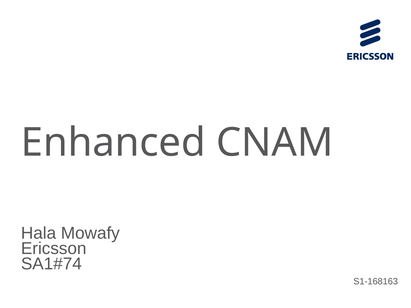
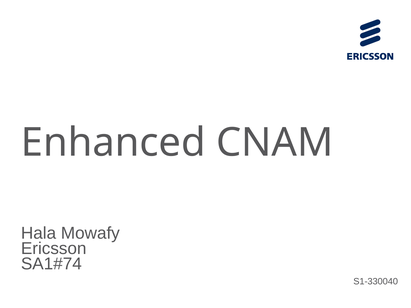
S1-168163: S1-168163 -> S1-330040 (376, 282)
